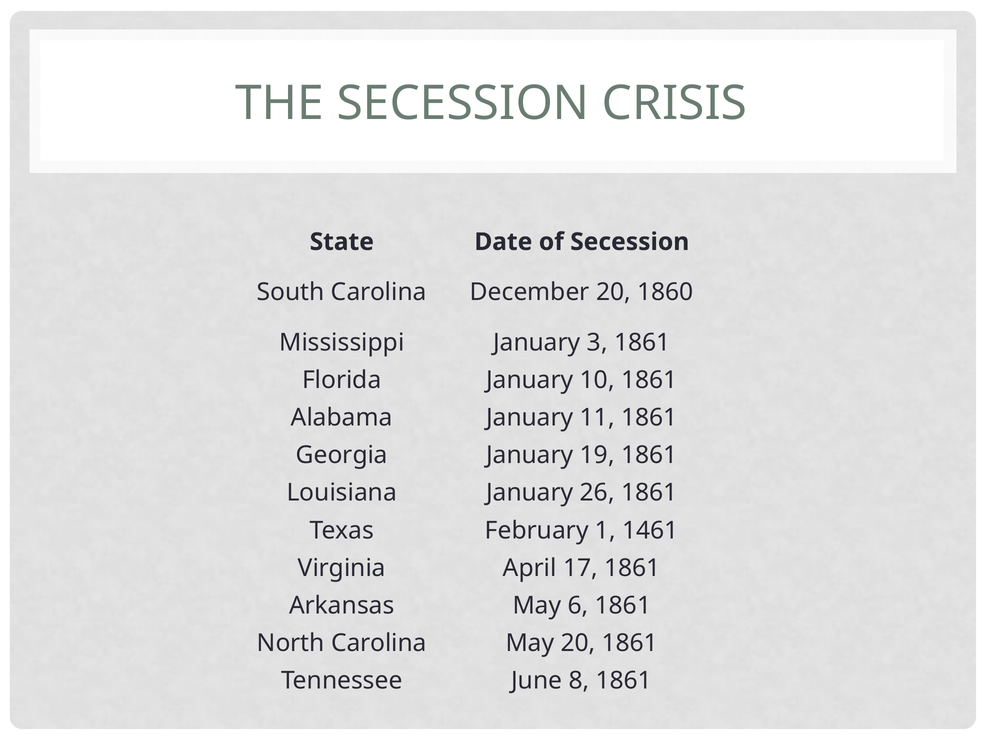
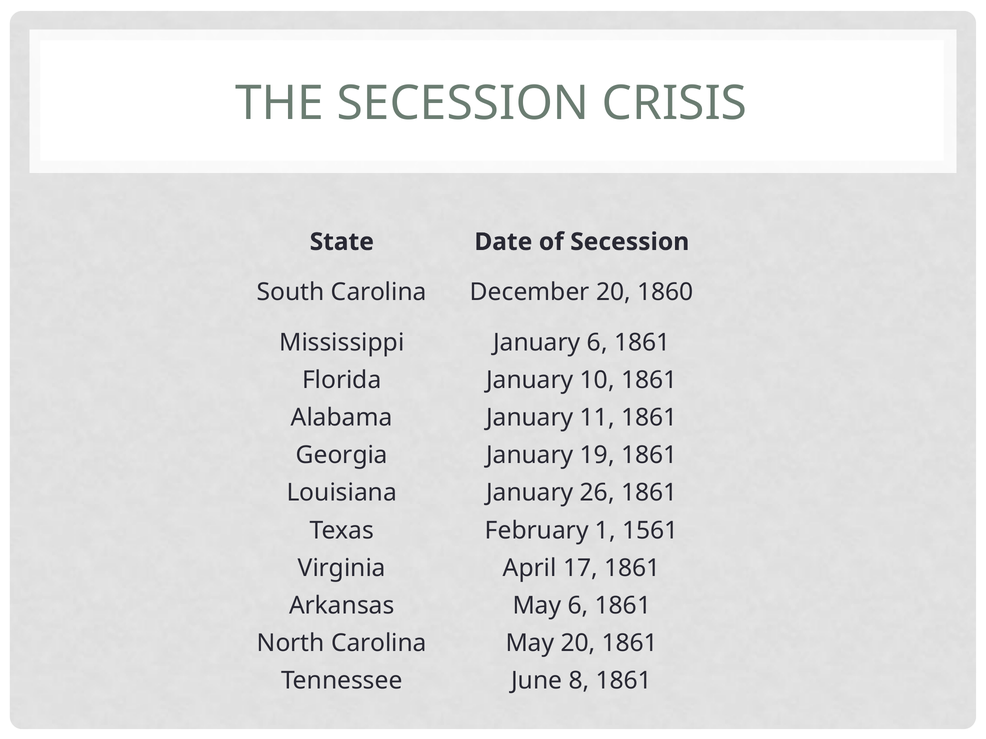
January 3: 3 -> 6 (597, 343)
1461: 1461 -> 1561 (650, 531)
